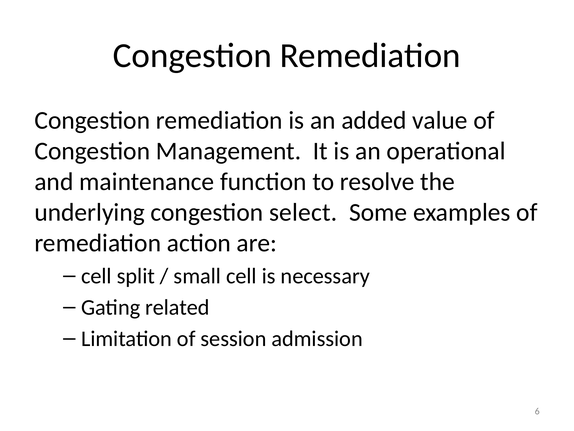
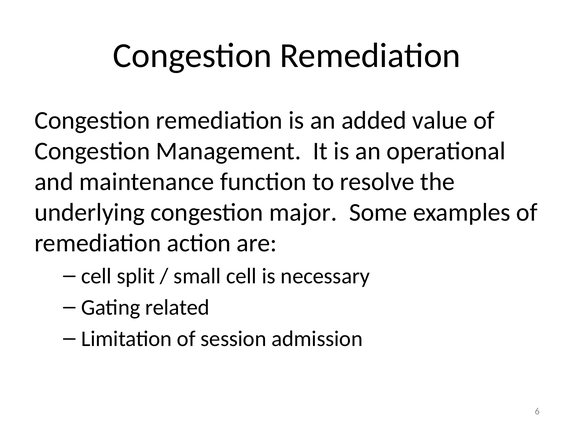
select: select -> major (303, 212)
